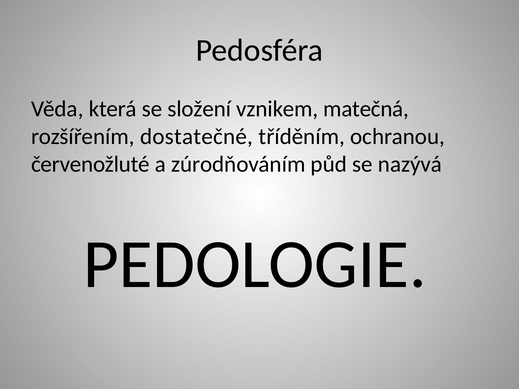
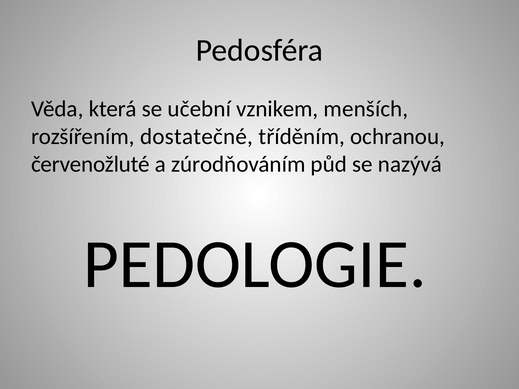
složení: složení -> učební (199, 109)
matečná: matečná -> menších (366, 109)
